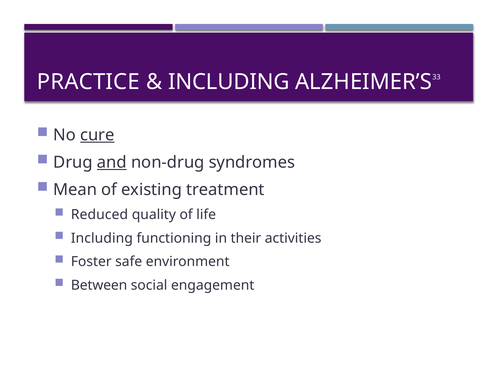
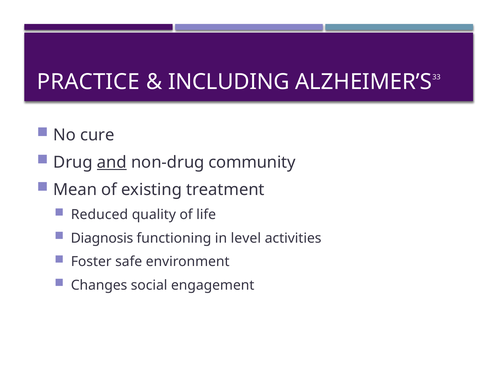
cure underline: present -> none (97, 135)
syndromes: syndromes -> community (252, 163)
Including: Including -> Diagnosis (102, 238)
their: their -> level (246, 238)
Between: Between -> Changes (99, 286)
